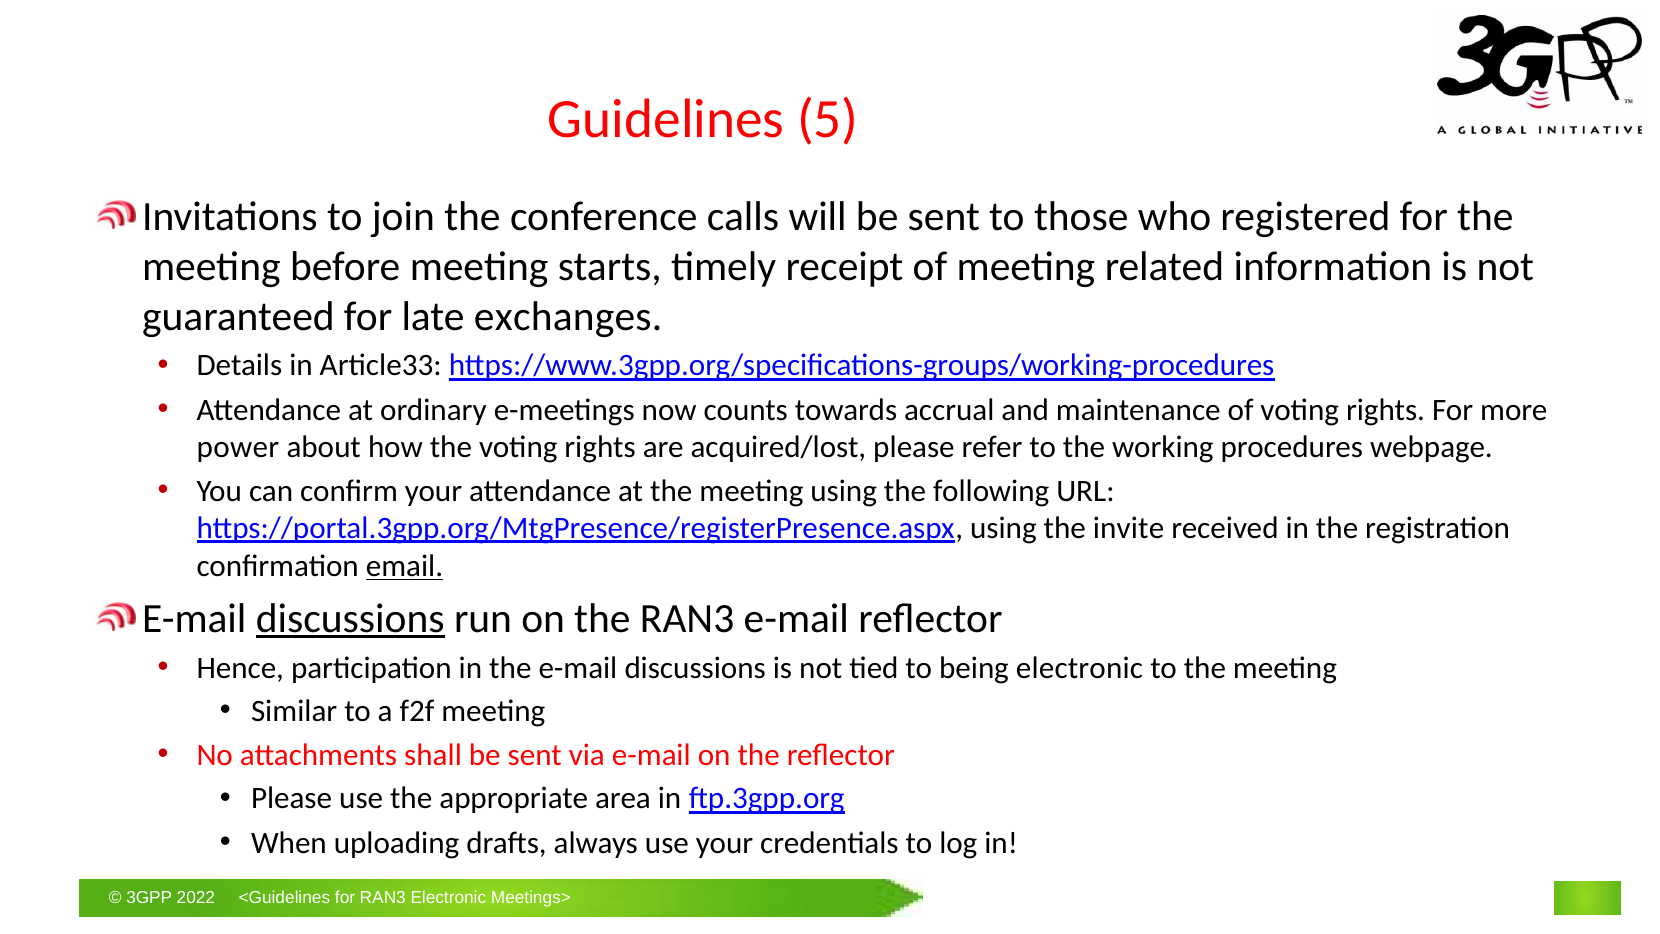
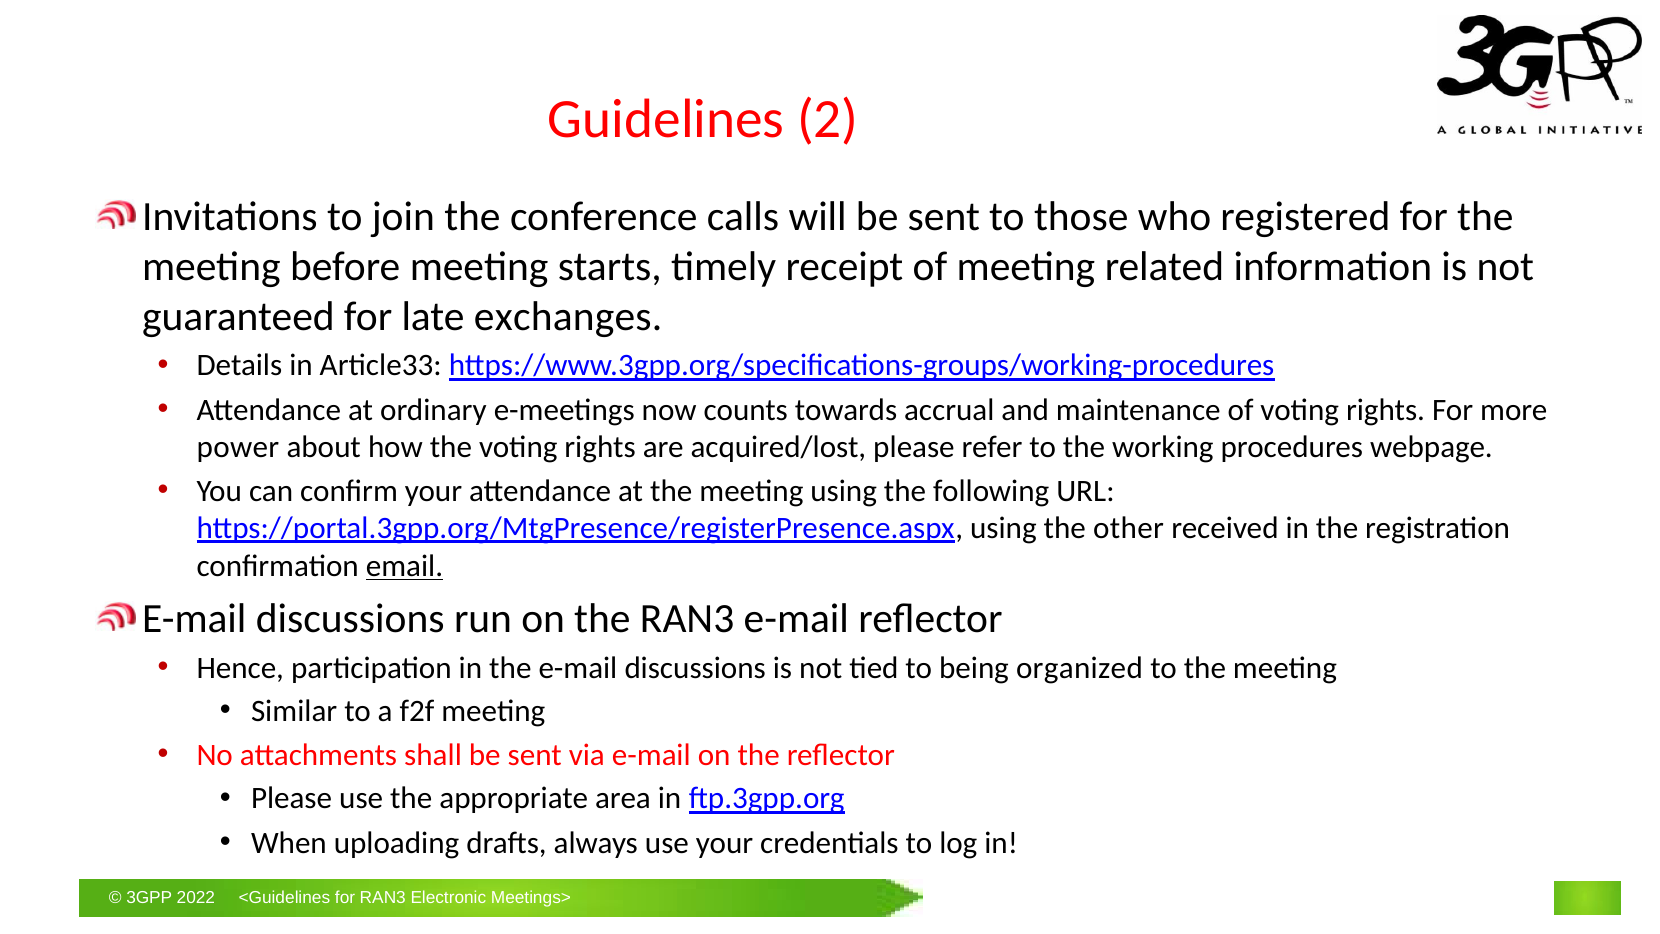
5: 5 -> 2 (828, 119)
invite: invite -> other (1129, 528)
discussions underline: present -> none (350, 619)
being electronic: electronic -> organized (1079, 668)
